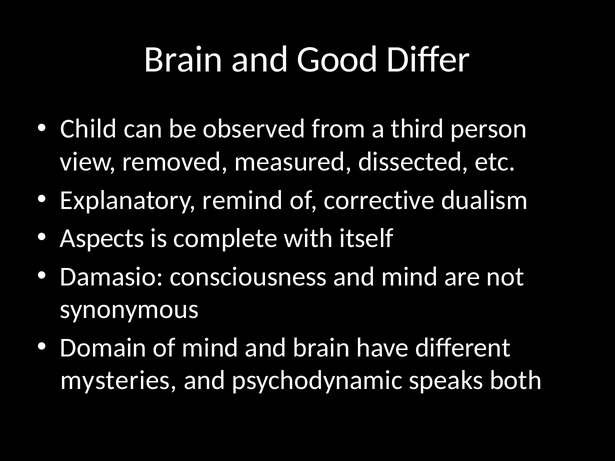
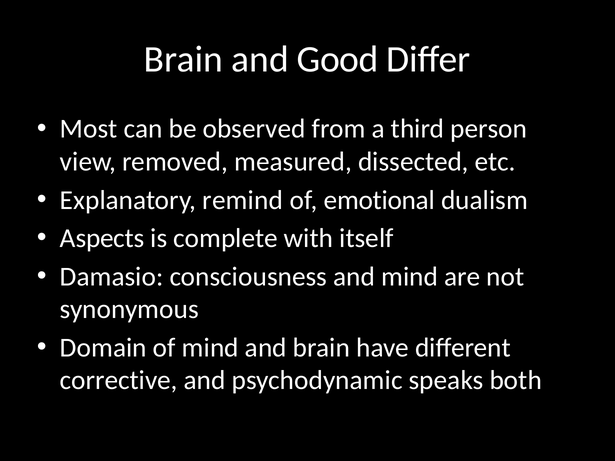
Child: Child -> Most (89, 129)
corrective: corrective -> emotional (379, 200)
mysteries: mysteries -> corrective (119, 381)
